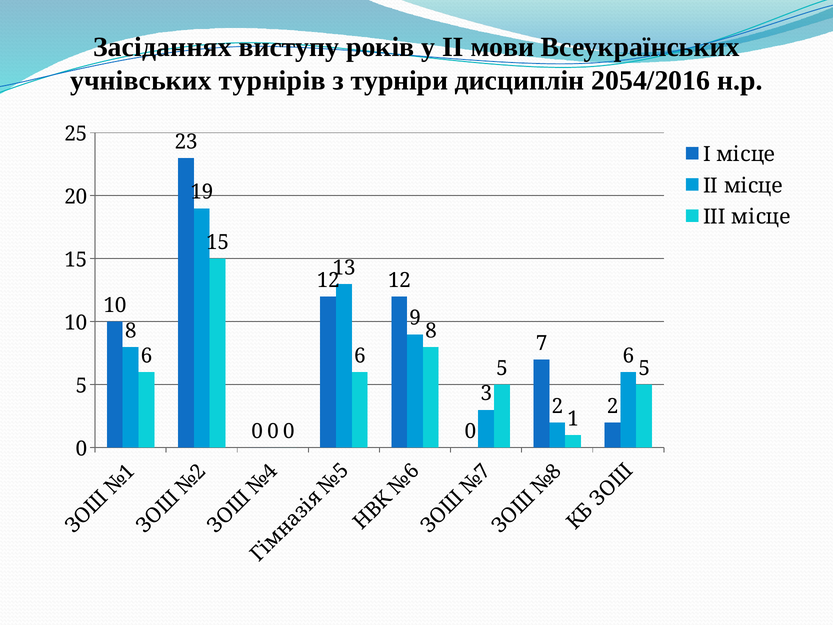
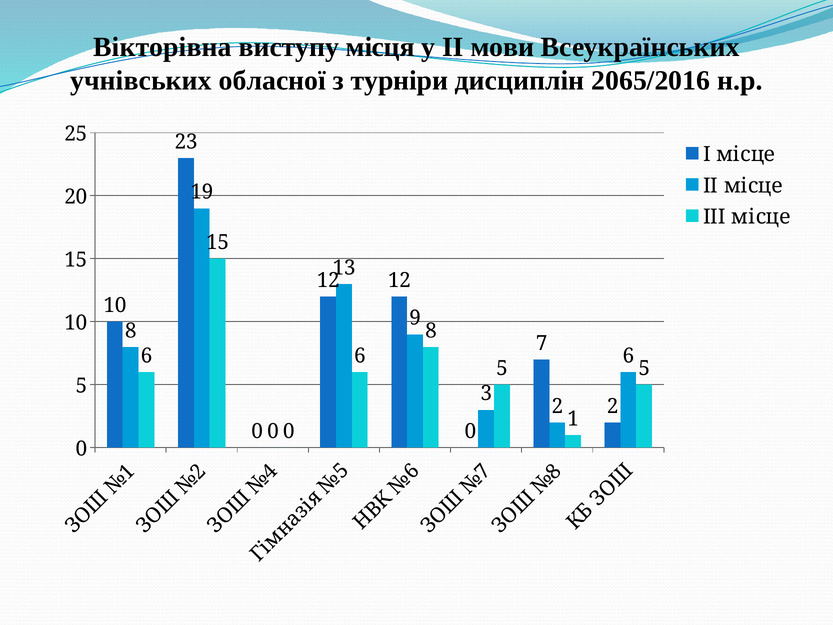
Засіданнях: Засіданнях -> Вікторівна (162, 47)
років: років -> місця (380, 47)
турнірів: турнірів -> обласної (272, 81)
2054/2016: 2054/2016 -> 2065/2016 (651, 81)
